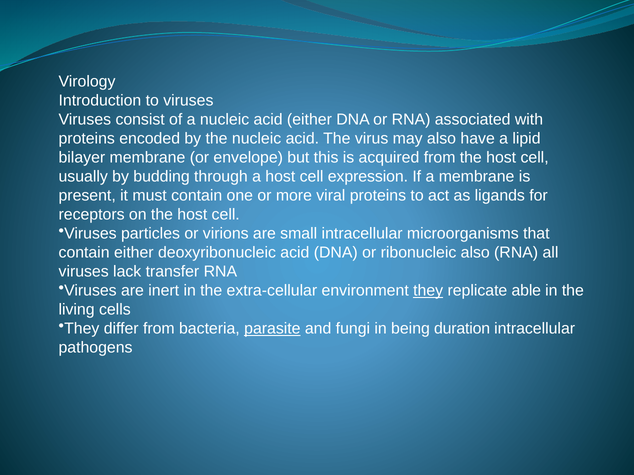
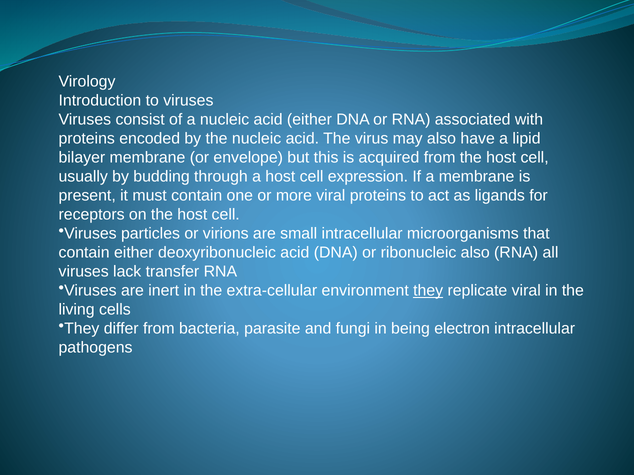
replicate able: able -> viral (526, 291)
parasite underline: present -> none (272, 329)
duration: duration -> electron (462, 329)
